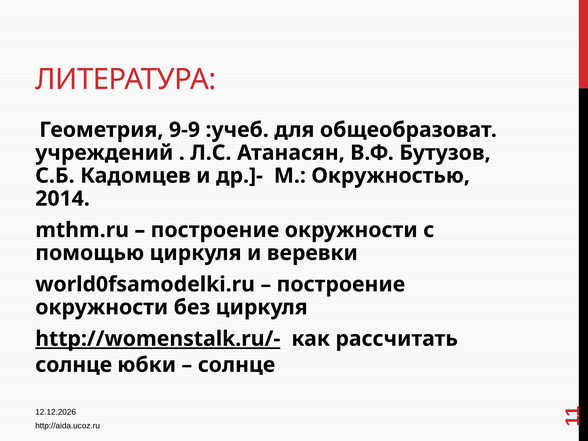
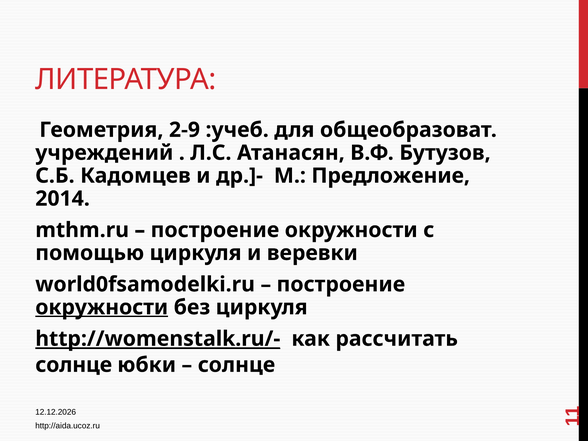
9-9: 9-9 -> 2-9 (184, 130)
Окружностью: Окружностью -> Предложение (391, 176)
окружности underline: none -> present (102, 307)
